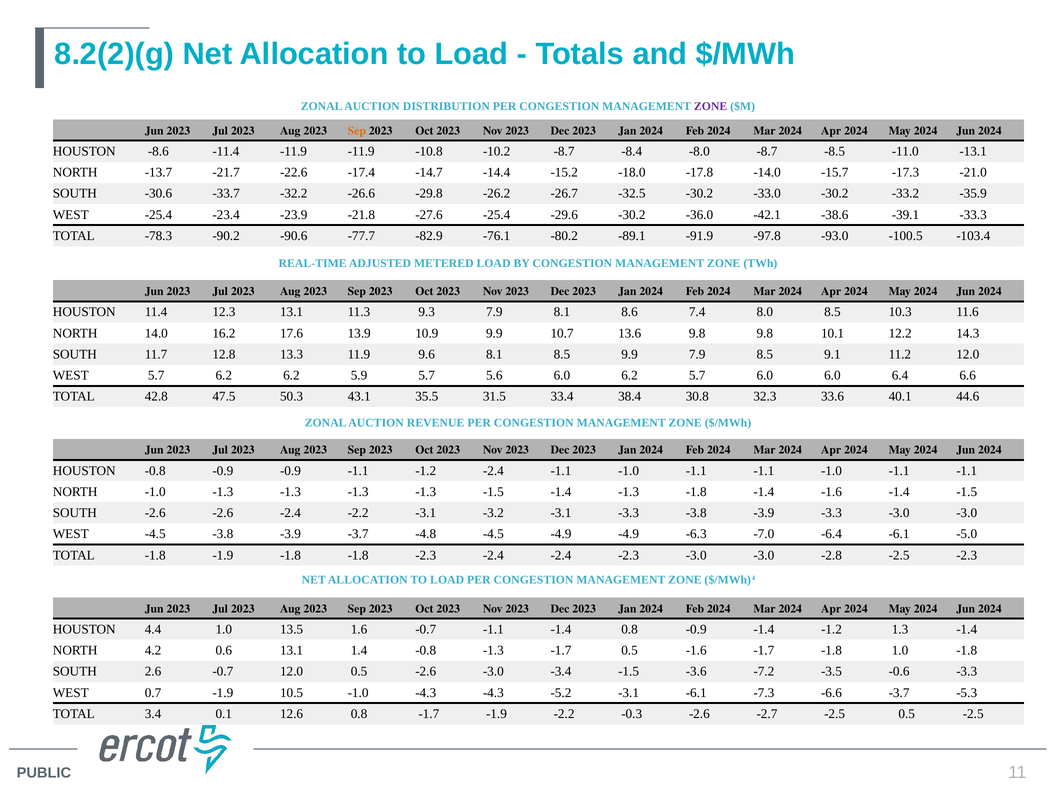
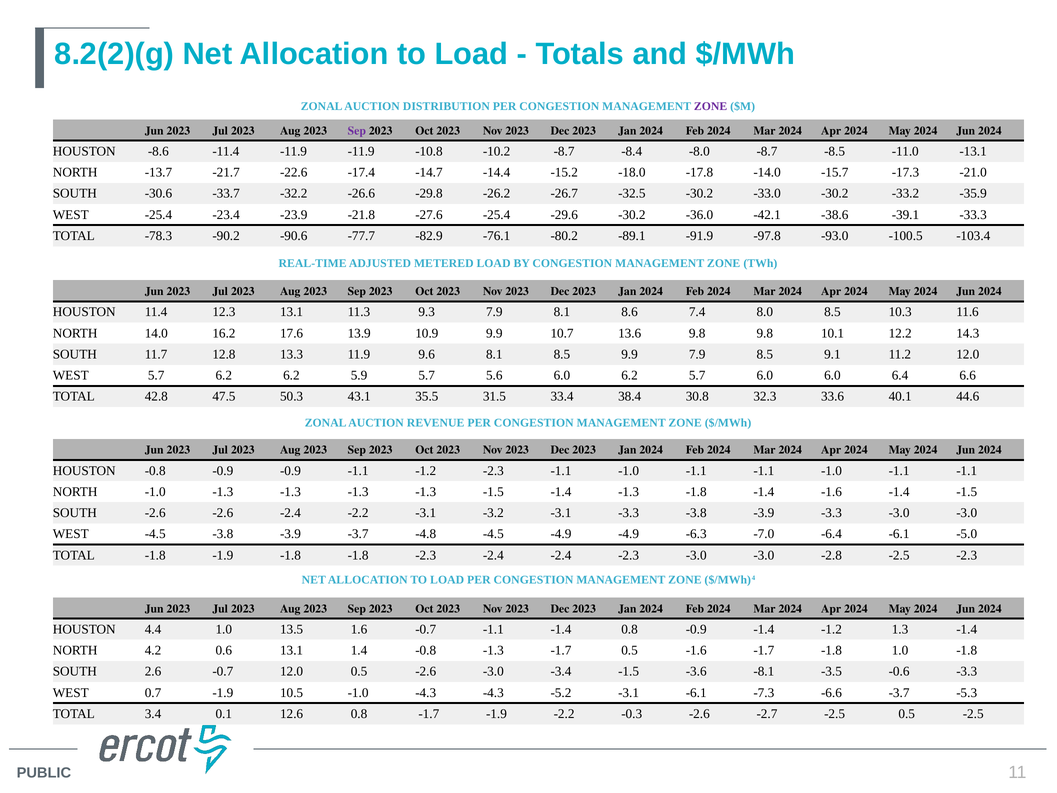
Sep colour: orange -> purple (357, 131)
-1.2 -2.4: -2.4 -> -2.3 (493, 470)
-7.2: -7.2 -> -8.1 (764, 671)
